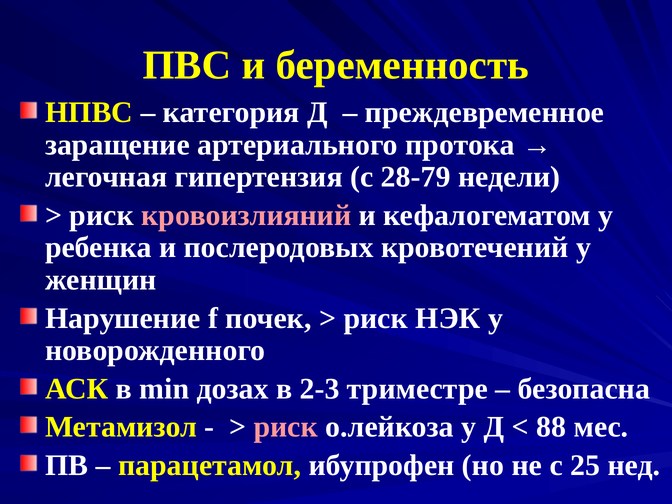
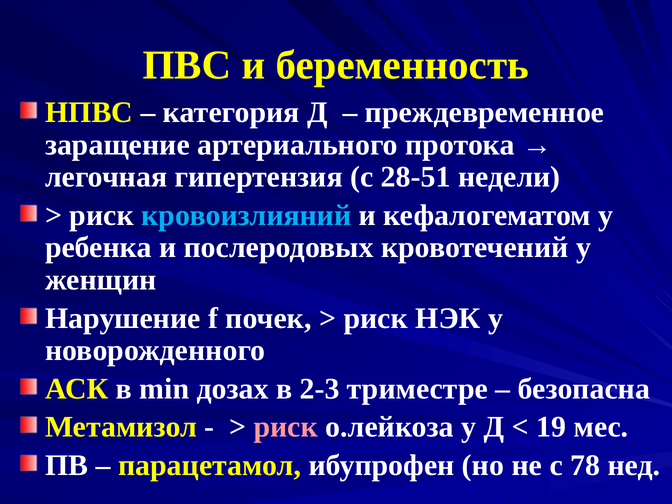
28-79: 28-79 -> 28-51 (416, 177)
кровоизлияний colour: pink -> light blue (246, 215)
88: 88 -> 19 (551, 427)
25: 25 -> 78 (585, 465)
